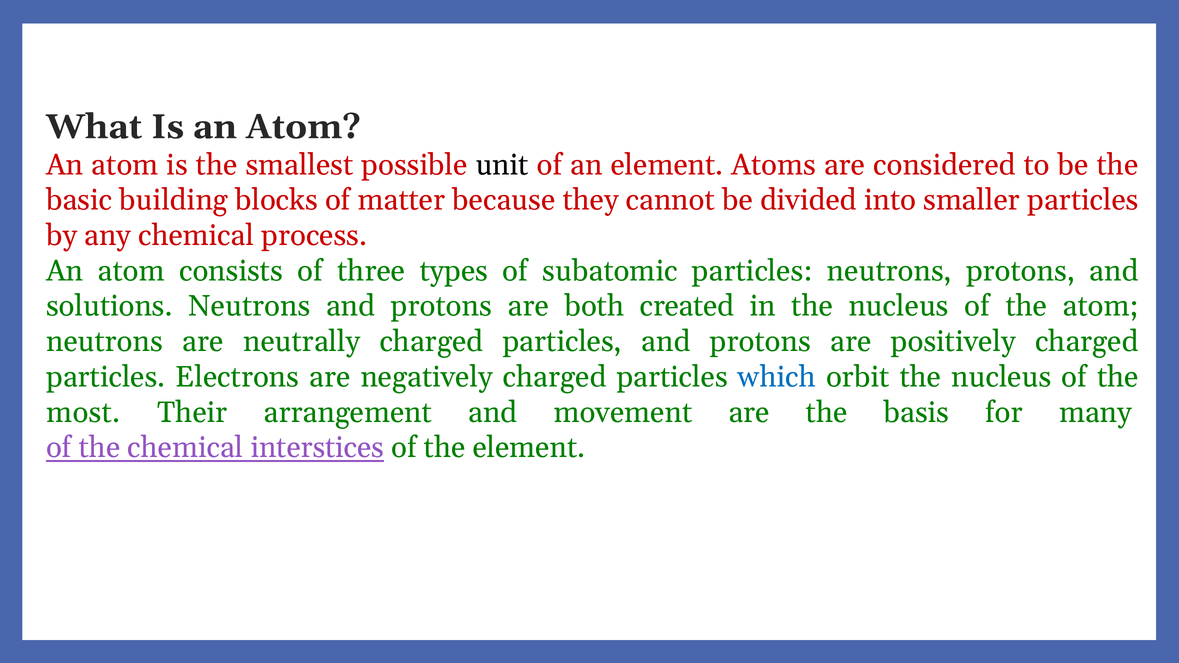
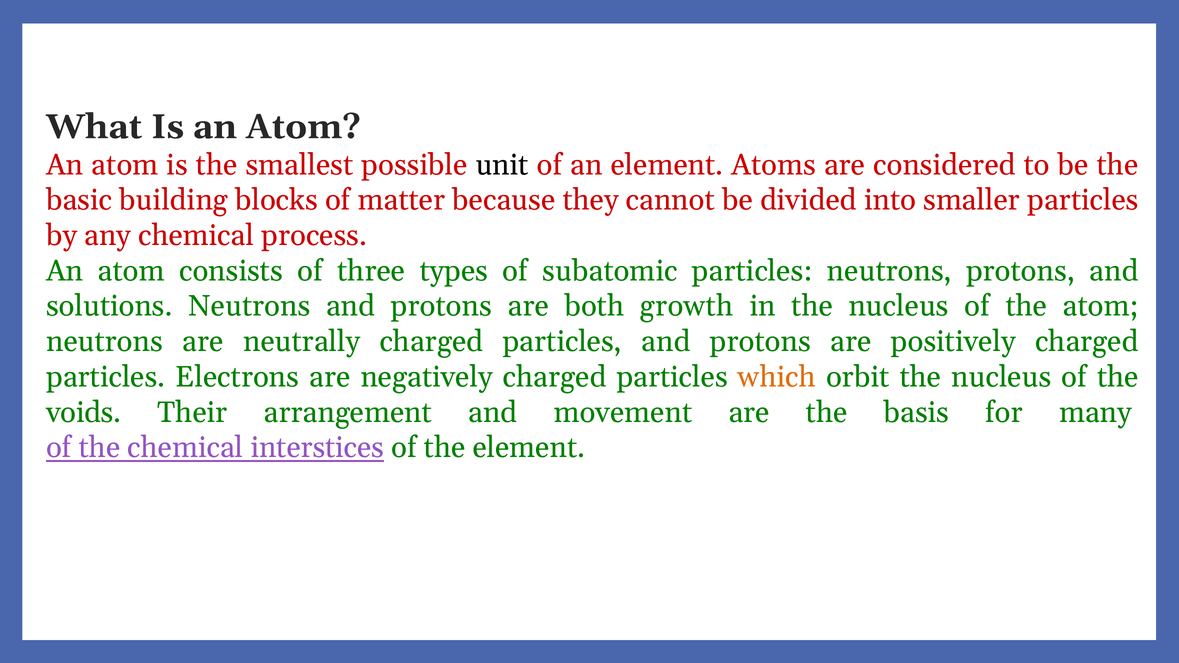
created: created -> growth (687, 306)
which colour: blue -> orange (777, 377)
most: most -> voids (84, 412)
